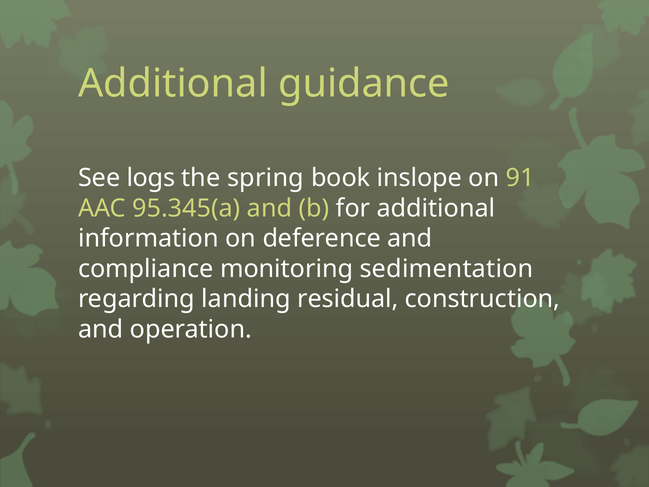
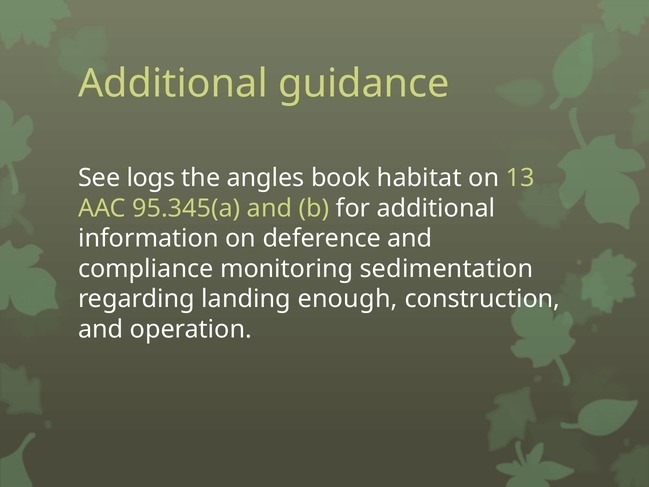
spring: spring -> angles (266, 178)
inslope: inslope -> habitat (419, 178)
91: 91 -> 13 (520, 178)
residual: residual -> enough (348, 299)
